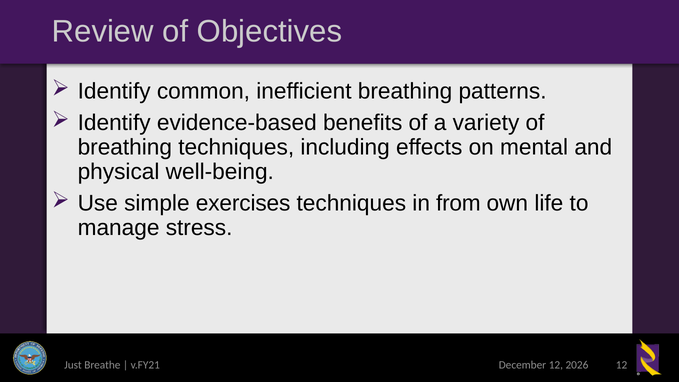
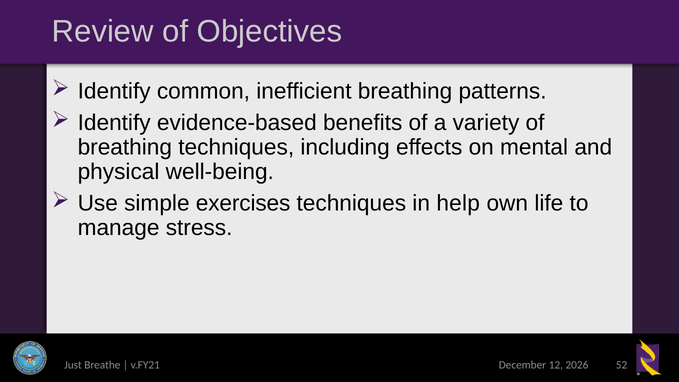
from: from -> help (458, 203)
12: 12 -> 52 (622, 365)
